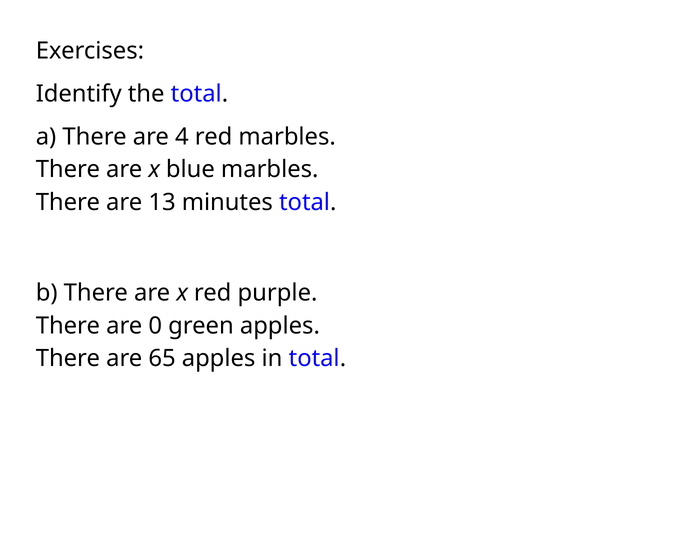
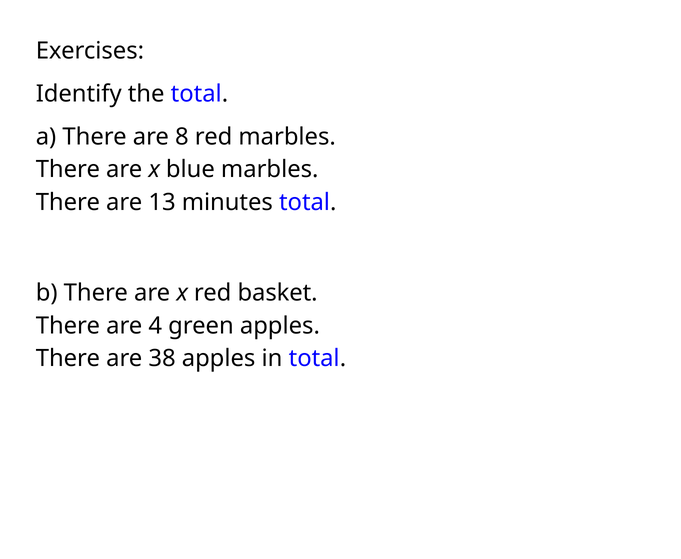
4: 4 -> 8 (182, 137)
purple: purple -> basket (278, 293)
0: 0 -> 4 (155, 325)
65: 65 -> 38 (162, 358)
